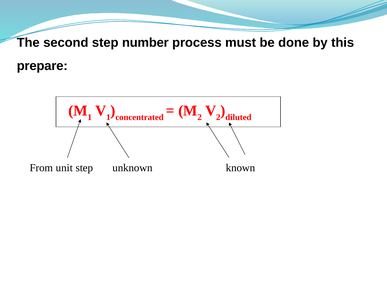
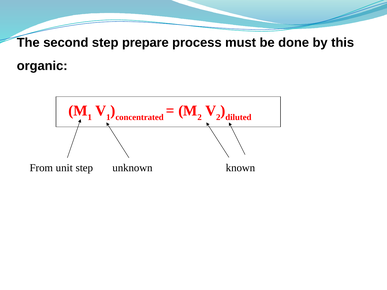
number: number -> prepare (145, 43)
prepare: prepare -> organic (42, 66)
